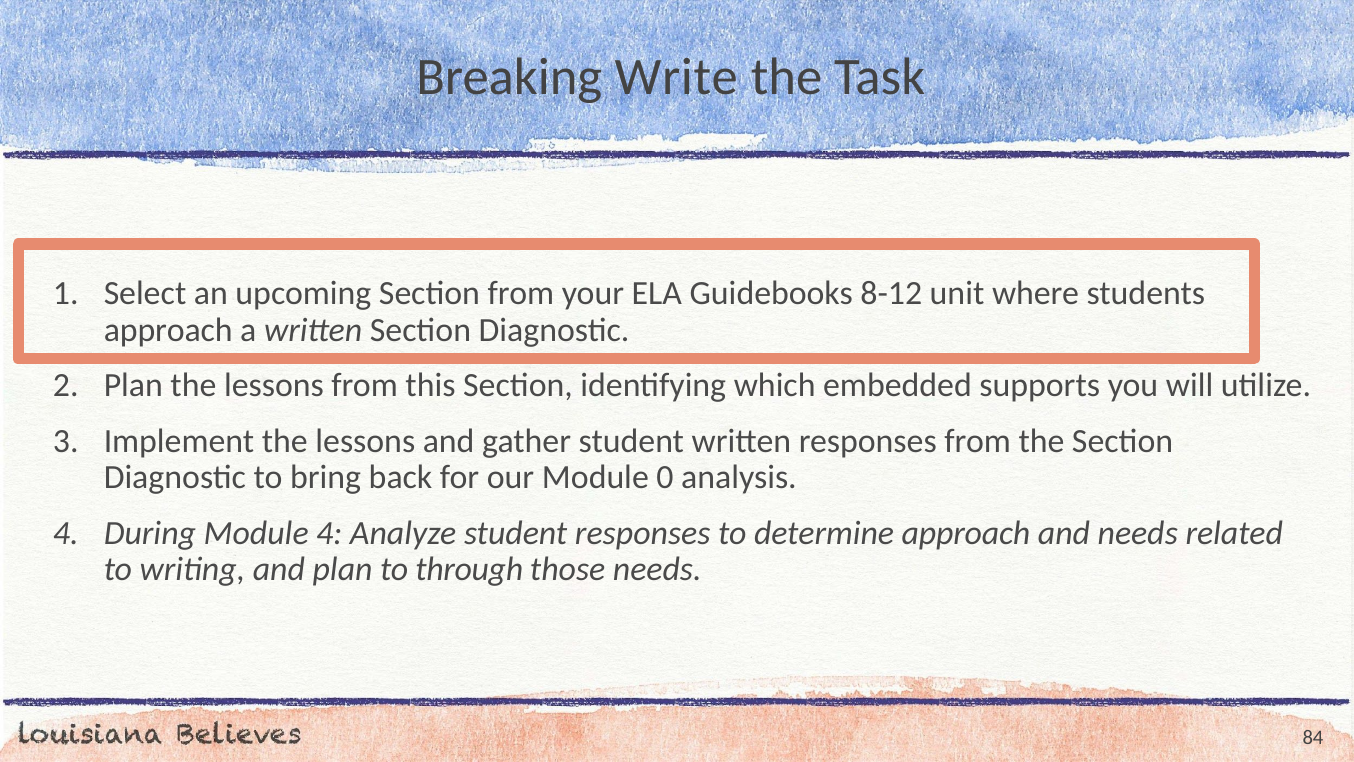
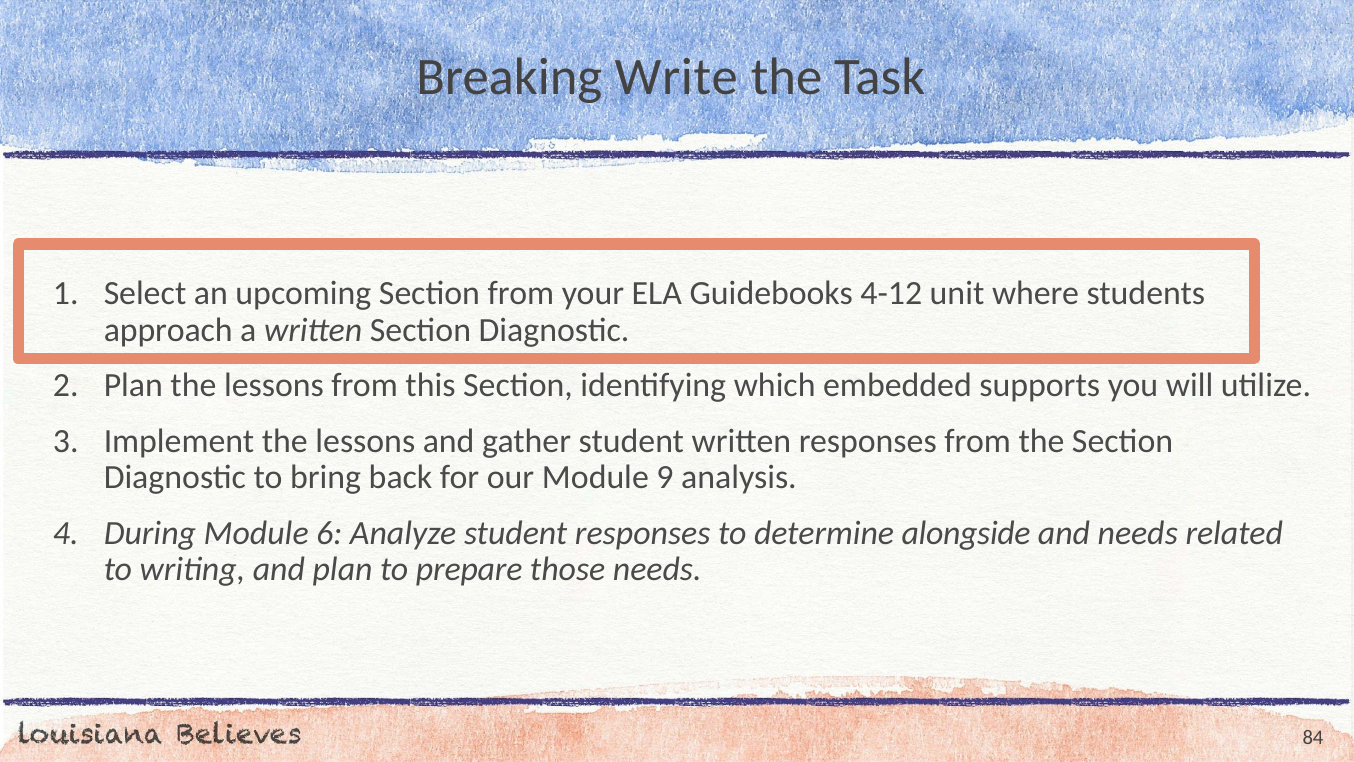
8-12: 8-12 -> 4-12 (891, 293)
0: 0 -> 9 (665, 477)
Module 4: 4 -> 6 (329, 533)
determine approach: approach -> alongside (966, 533)
through: through -> prepare (469, 569)
